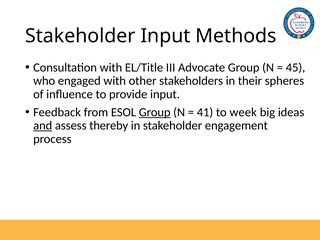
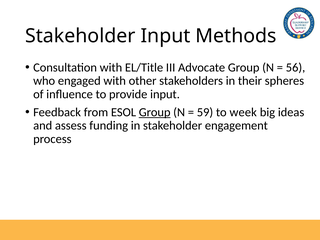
45: 45 -> 56 (296, 67)
41: 41 -> 59 (205, 112)
and underline: present -> none (43, 126)
thereby: thereby -> funding (109, 126)
